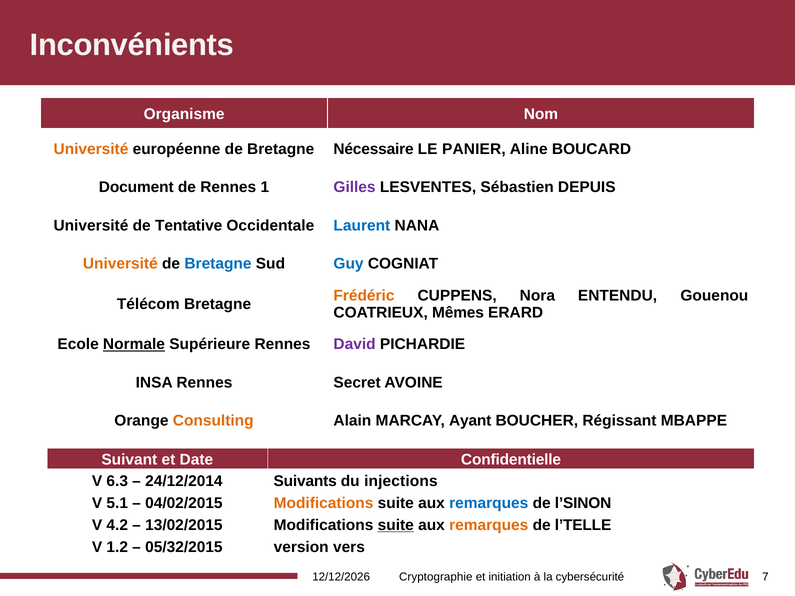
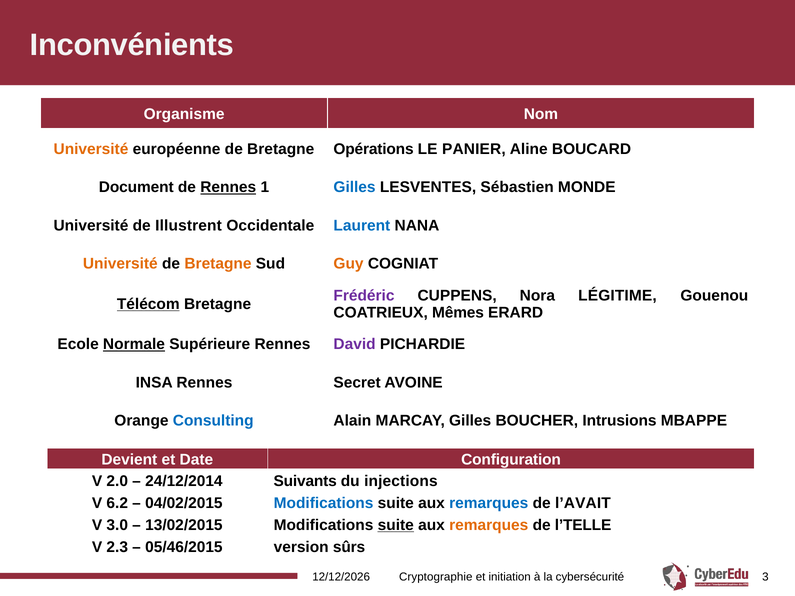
Nécessaire: Nécessaire -> Opérations (374, 149)
Rennes underline: none -> present (228, 187)
Gilles colour: purple -> blue (355, 187)
DEPUIS: DEPUIS -> MONDE (587, 187)
Tentative: Tentative -> Illustrent (189, 226)
Bretagne colour: blue -> orange (218, 264)
Guy colour: blue -> orange (349, 264)
Frédéric colour: orange -> purple (364, 296)
ENTENDU: ENTENDU -> LÉGITIME (617, 296)
Télécom underline: none -> present (148, 304)
Consulting colour: orange -> blue (213, 421)
MARCAY Ayant: Ayant -> Gilles (470, 421)
Régissant: Régissant -> Intrusions (619, 421)
Suivant: Suivant -> Devient (129, 460)
Confidentielle: Confidentielle -> Configuration (511, 460)
6.3: 6.3 -> 2.0 (117, 482)
5.1: 5.1 -> 6.2 (117, 503)
Modifications colour: orange -> blue (324, 503)
l’SINON: l’SINON -> l’AVAIT (583, 503)
4.2: 4.2 -> 3.0 (117, 525)
1.2: 1.2 -> 2.3 (117, 547)
05/32/2015: 05/32/2015 -> 05/46/2015 (184, 547)
vers: vers -> sûrs (349, 547)
7: 7 -> 3 (765, 577)
